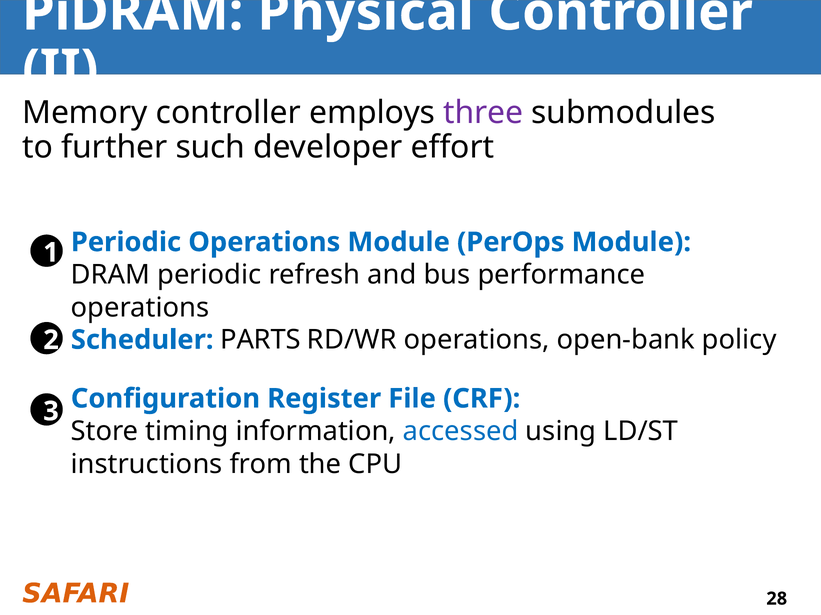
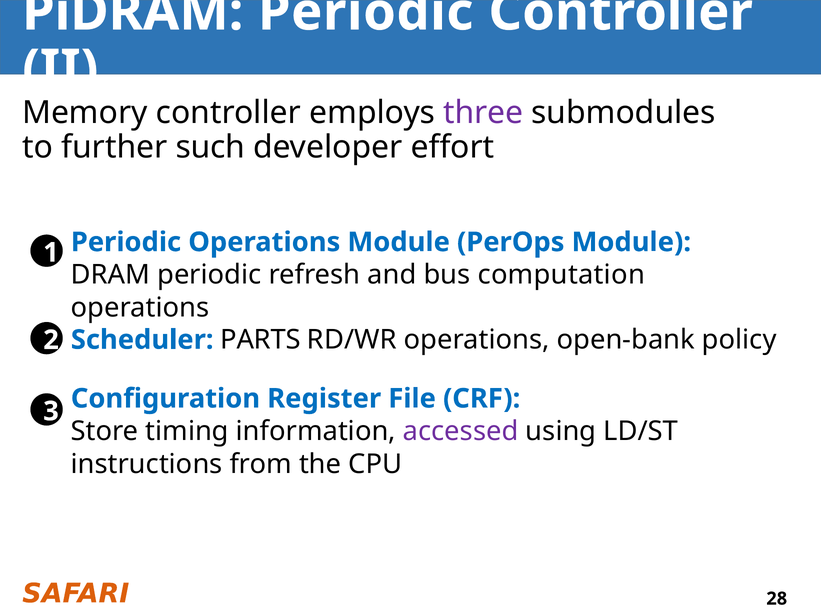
PiDRAM Physical: Physical -> Periodic (366, 12)
performance: performance -> computation (561, 275)
accessed colour: blue -> purple (461, 432)
